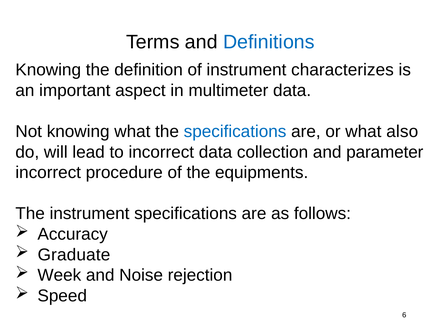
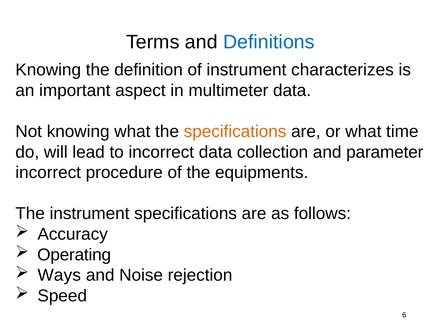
specifications colour: blue -> orange (235, 132)
also: also -> time (402, 132)
Graduate: Graduate -> Operating (74, 255)
Week: Week -> Ways (59, 276)
